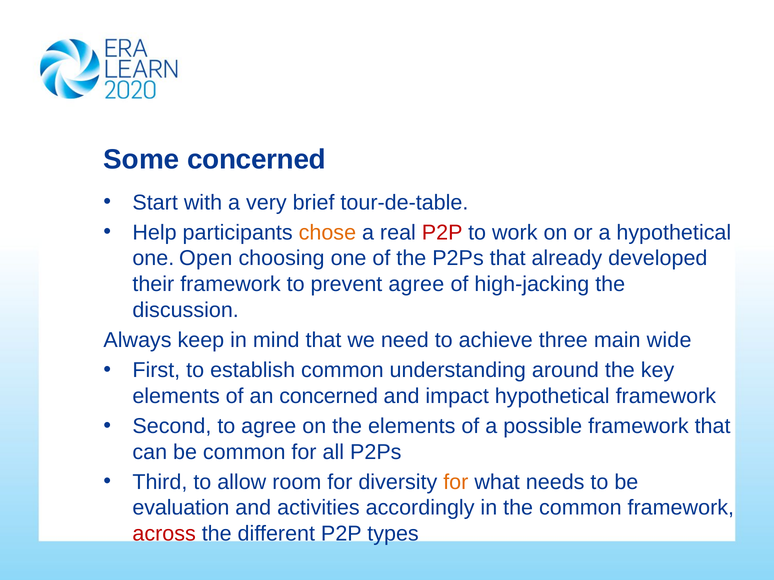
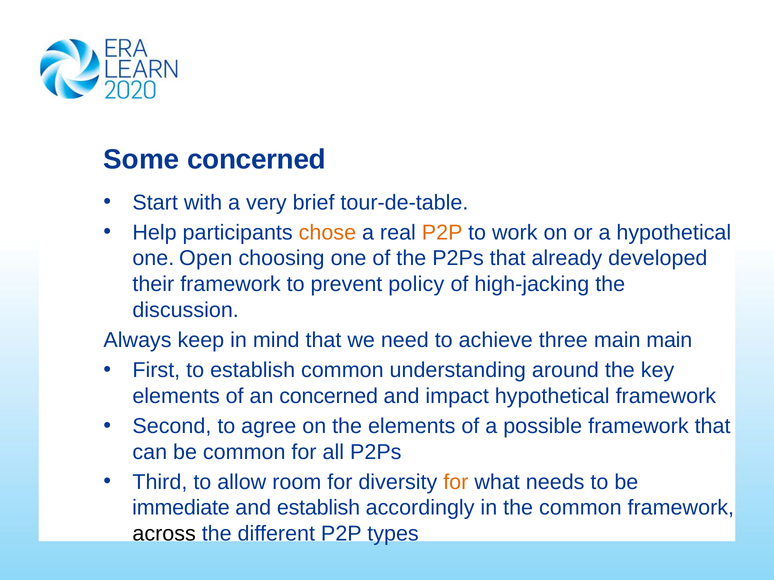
P2P colour: red -> orange (442, 233)
prevent agree: agree -> policy (416, 284)
main wide: wide -> main (669, 340)
evaluation: evaluation -> immediate (181, 508)
and activities: activities -> establish (319, 508)
across colour: red -> black (164, 534)
